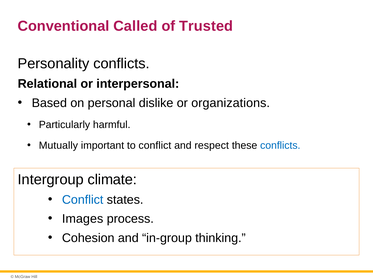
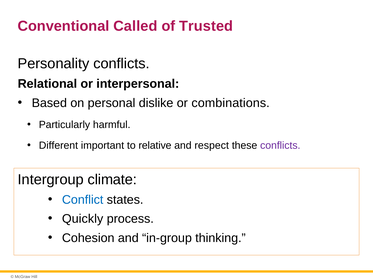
organizations: organizations -> combinations (231, 103)
Mutually: Mutually -> Different (58, 145)
to conflict: conflict -> relative (155, 145)
conflicts colour: blue -> purple (280, 145)
Images: Images -> Quickly (83, 219)
